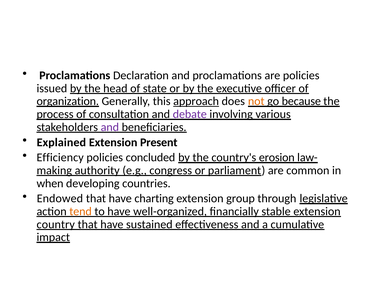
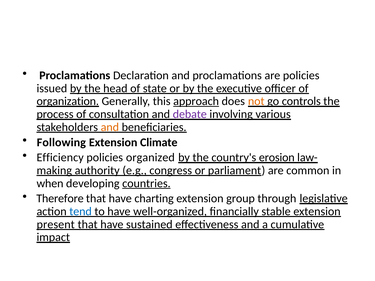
because: because -> controls (301, 101)
and colour: purple -> orange (110, 127)
Explained: Explained -> Following (61, 142)
Present: Present -> Climate (159, 142)
concluded: concluded -> organized (150, 158)
countries underline: none -> present (146, 183)
Endowed: Endowed -> Therefore (60, 199)
tend colour: orange -> blue (81, 212)
country: country -> present (56, 225)
